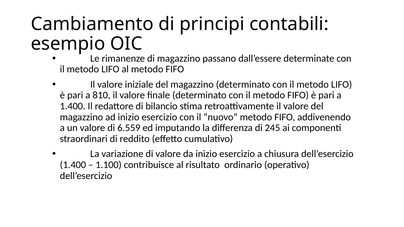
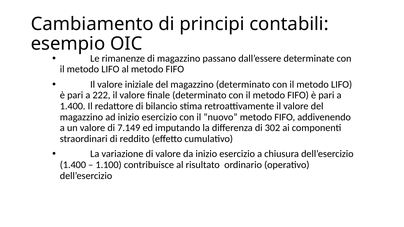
810: 810 -> 222 (101, 95)
6.559: 6.559 -> 7.149 (129, 128)
245: 245 -> 302 (272, 128)
